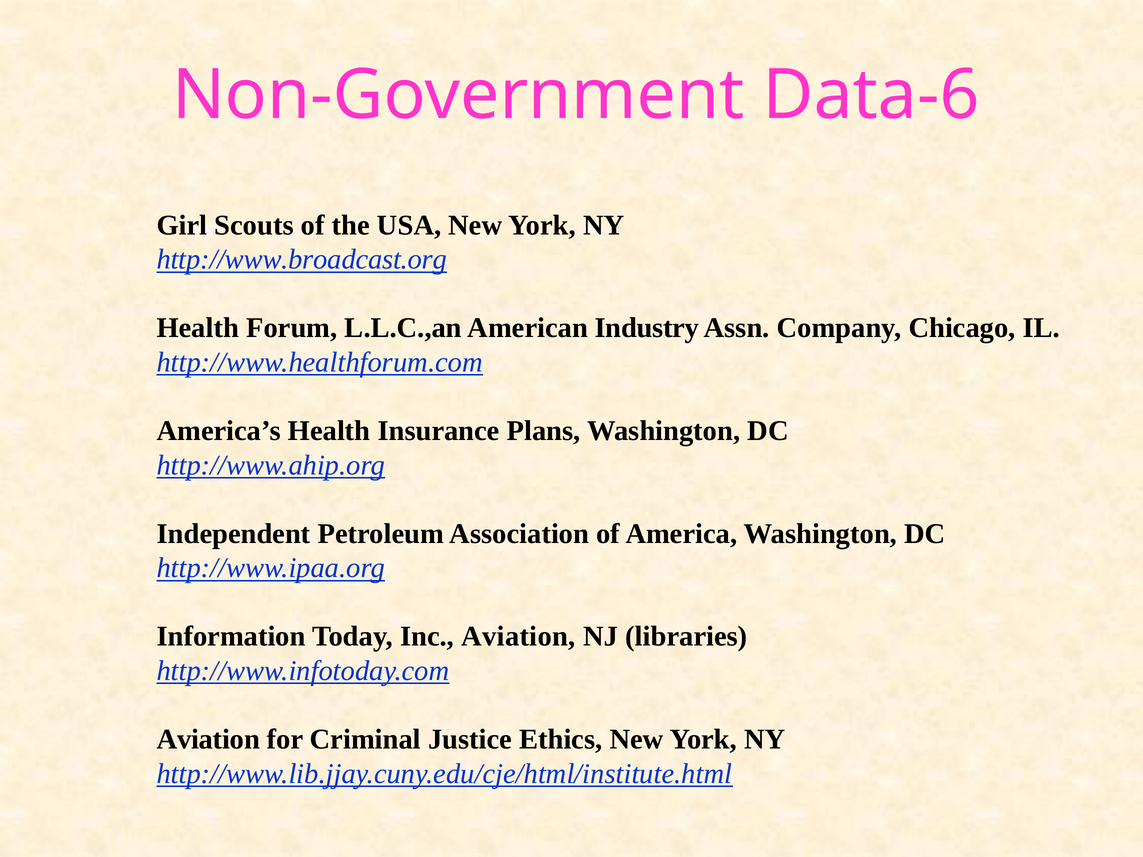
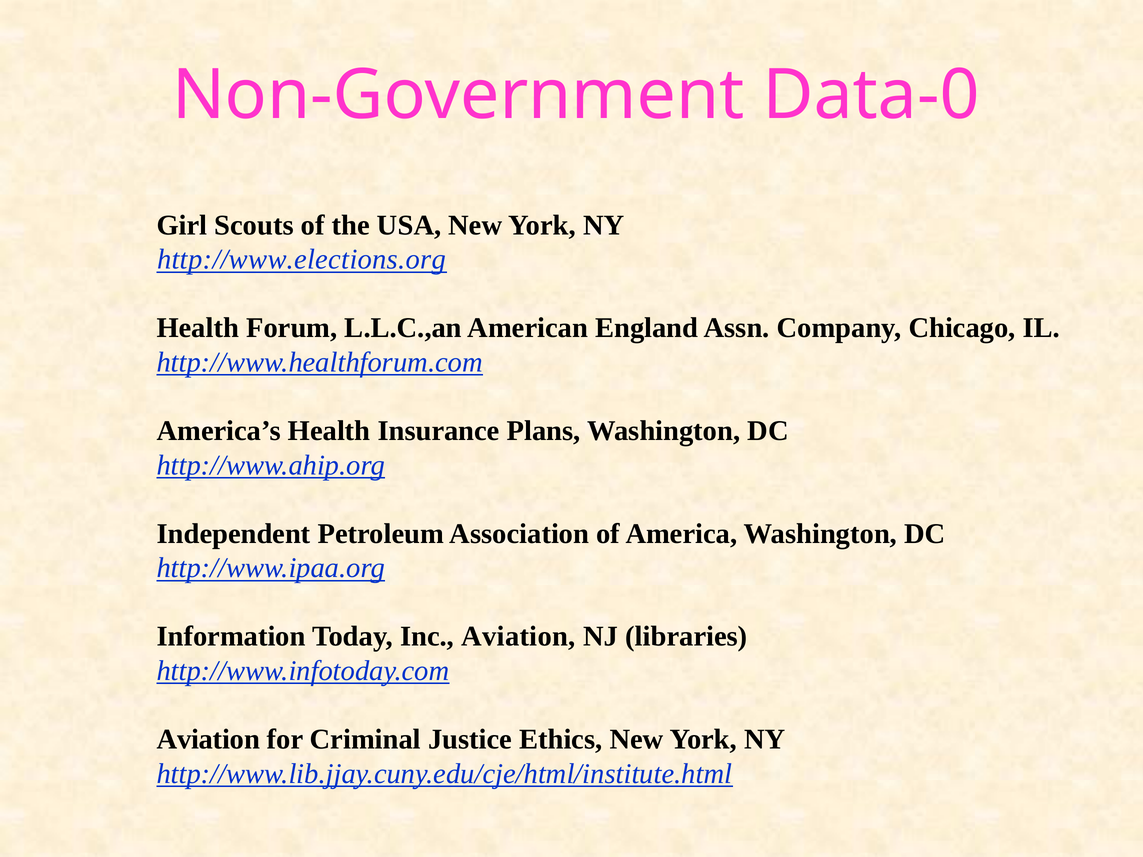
Data-6: Data-6 -> Data-0 (871, 95)
http://www.broadcast.org: http://www.broadcast.org -> http://www.elections.org (302, 260)
Industry: Industry -> England (647, 328)
